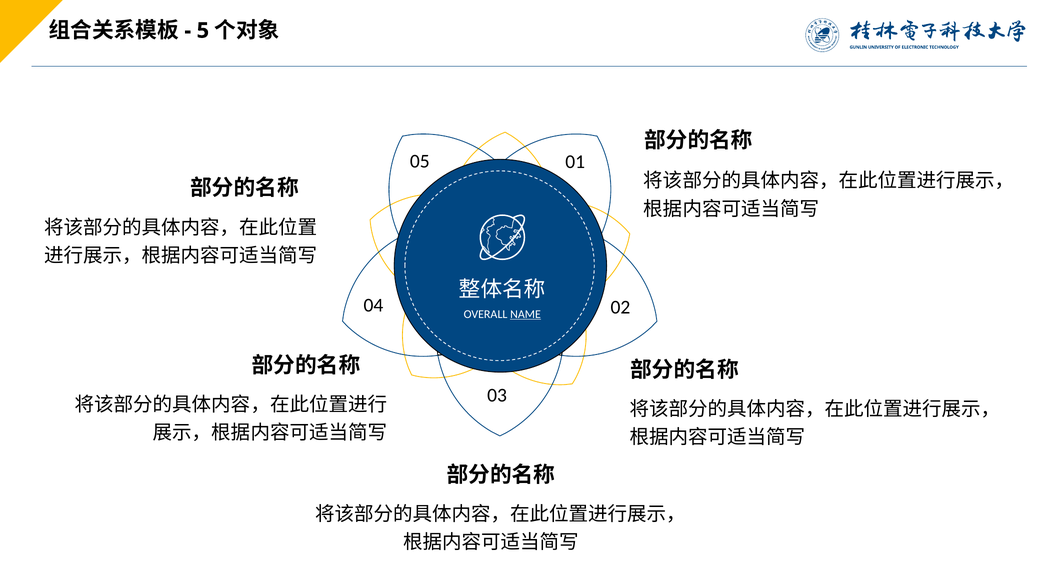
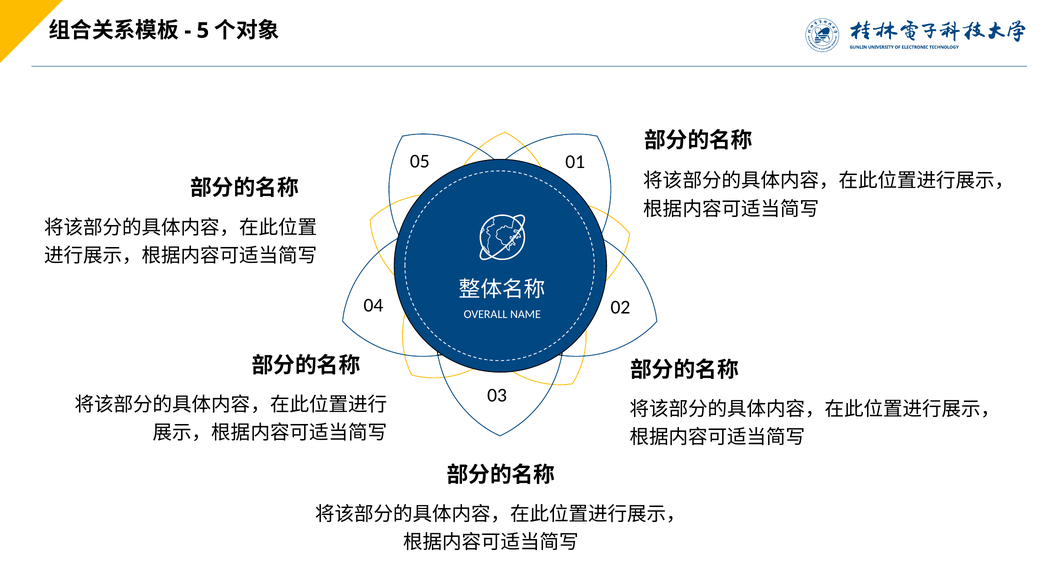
NAME underline: present -> none (526, 314)
